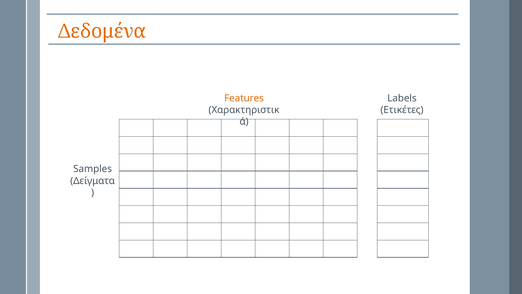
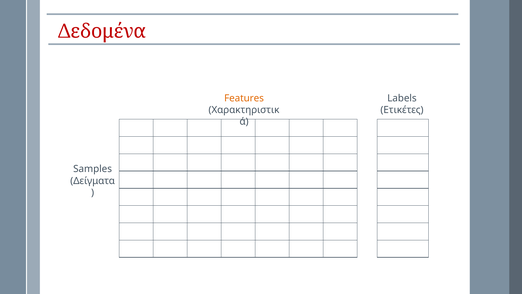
Δεδομένα colour: orange -> red (102, 31)
